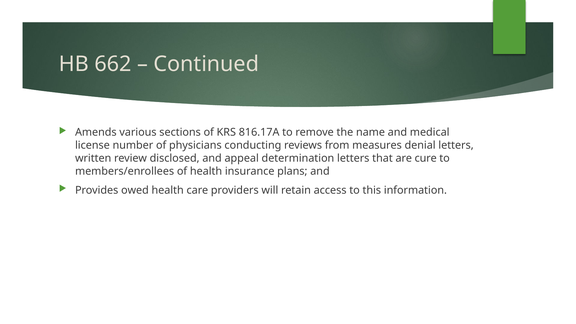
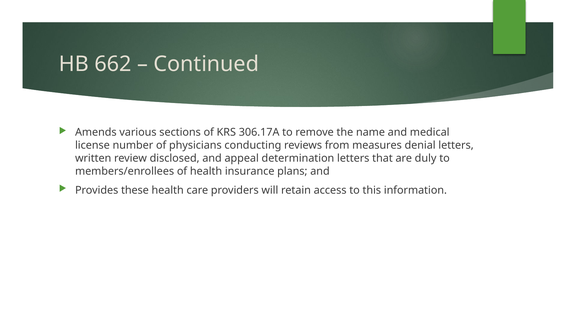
816.17A: 816.17A -> 306.17A (259, 132)
cure: cure -> duly (426, 158)
owed: owed -> these (135, 190)
